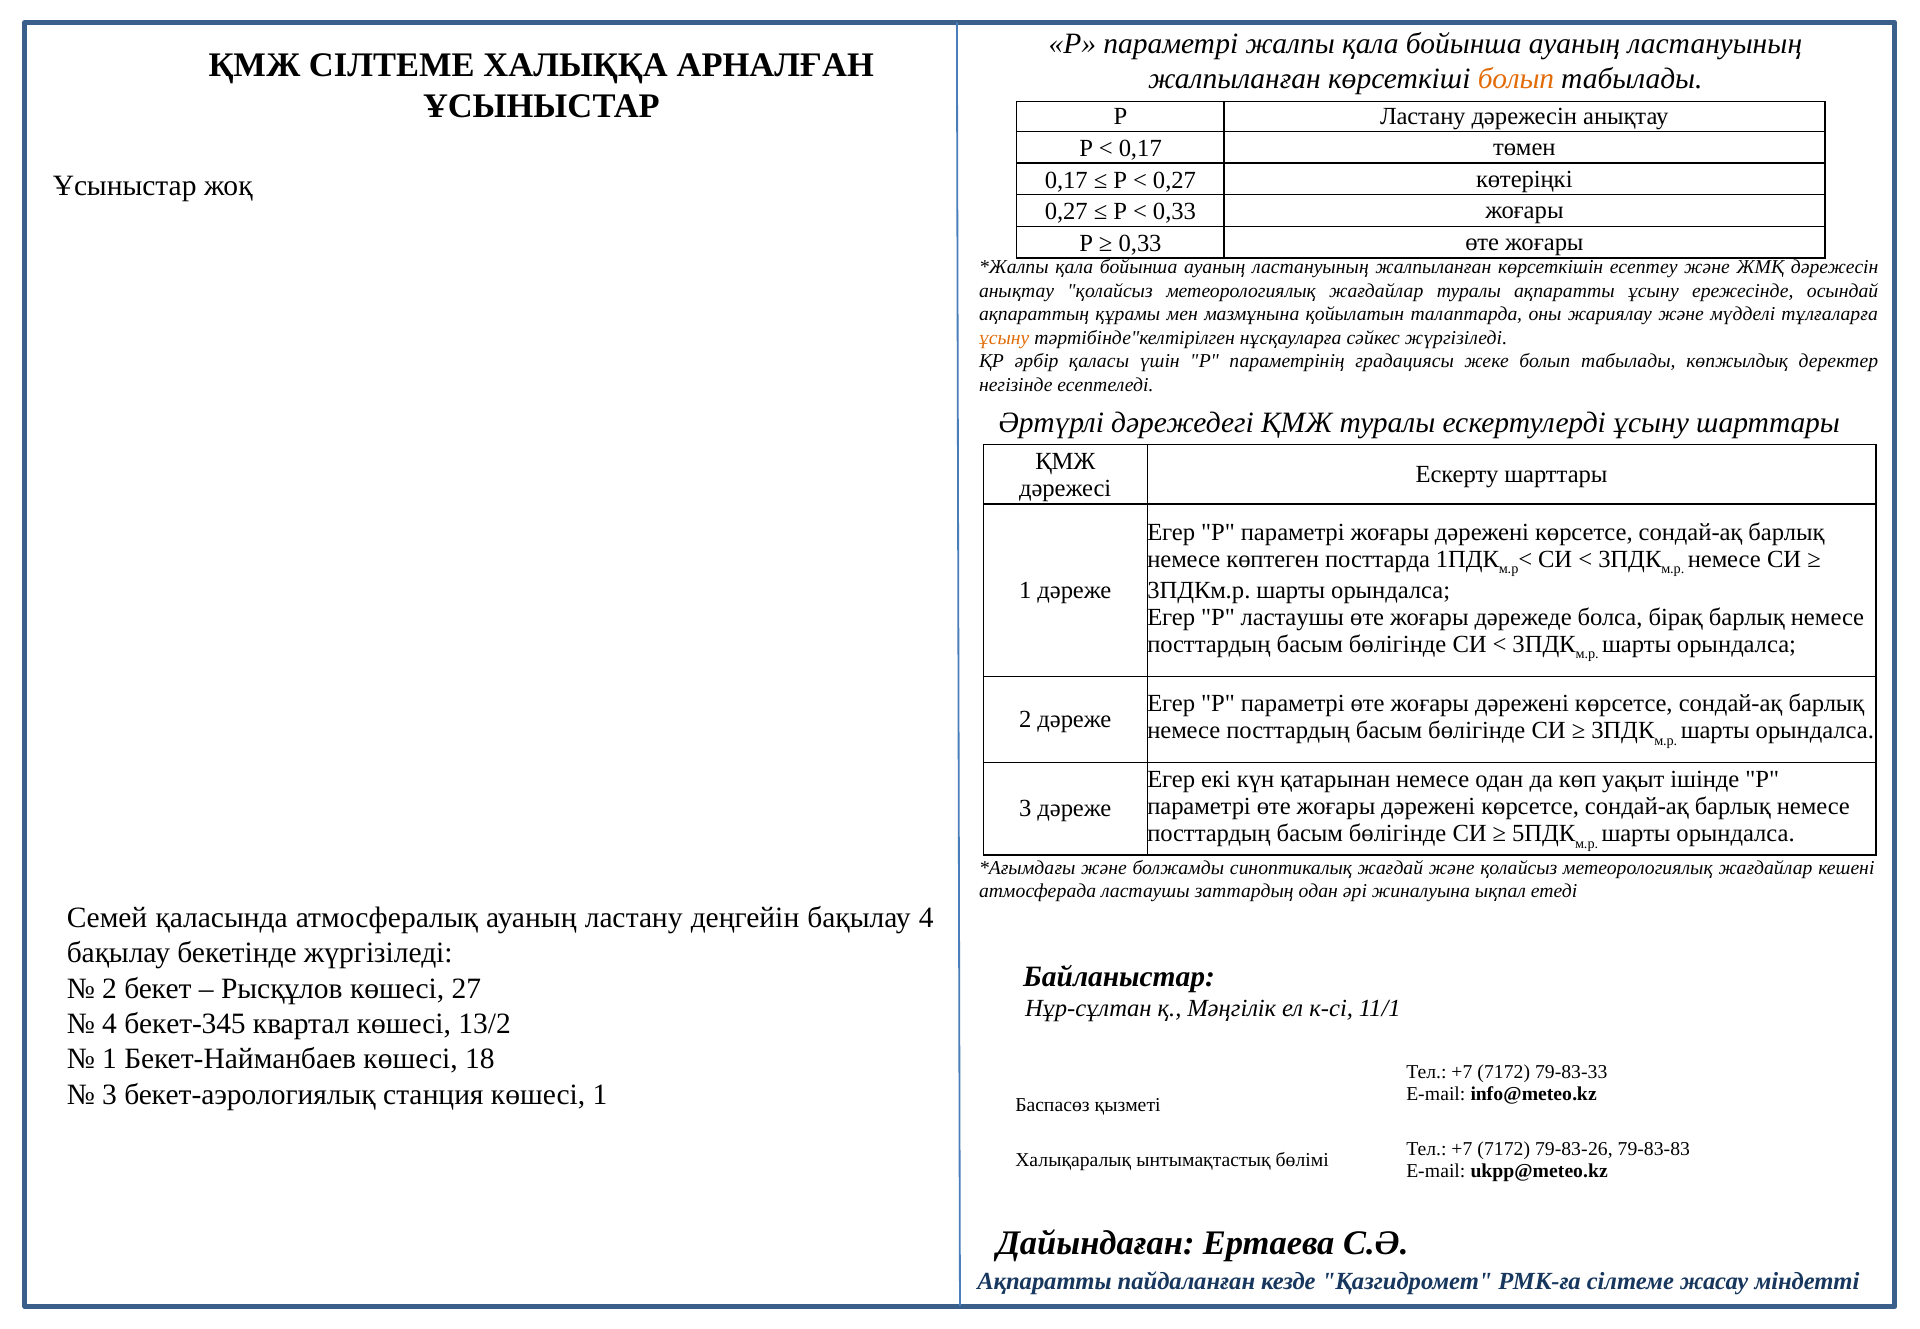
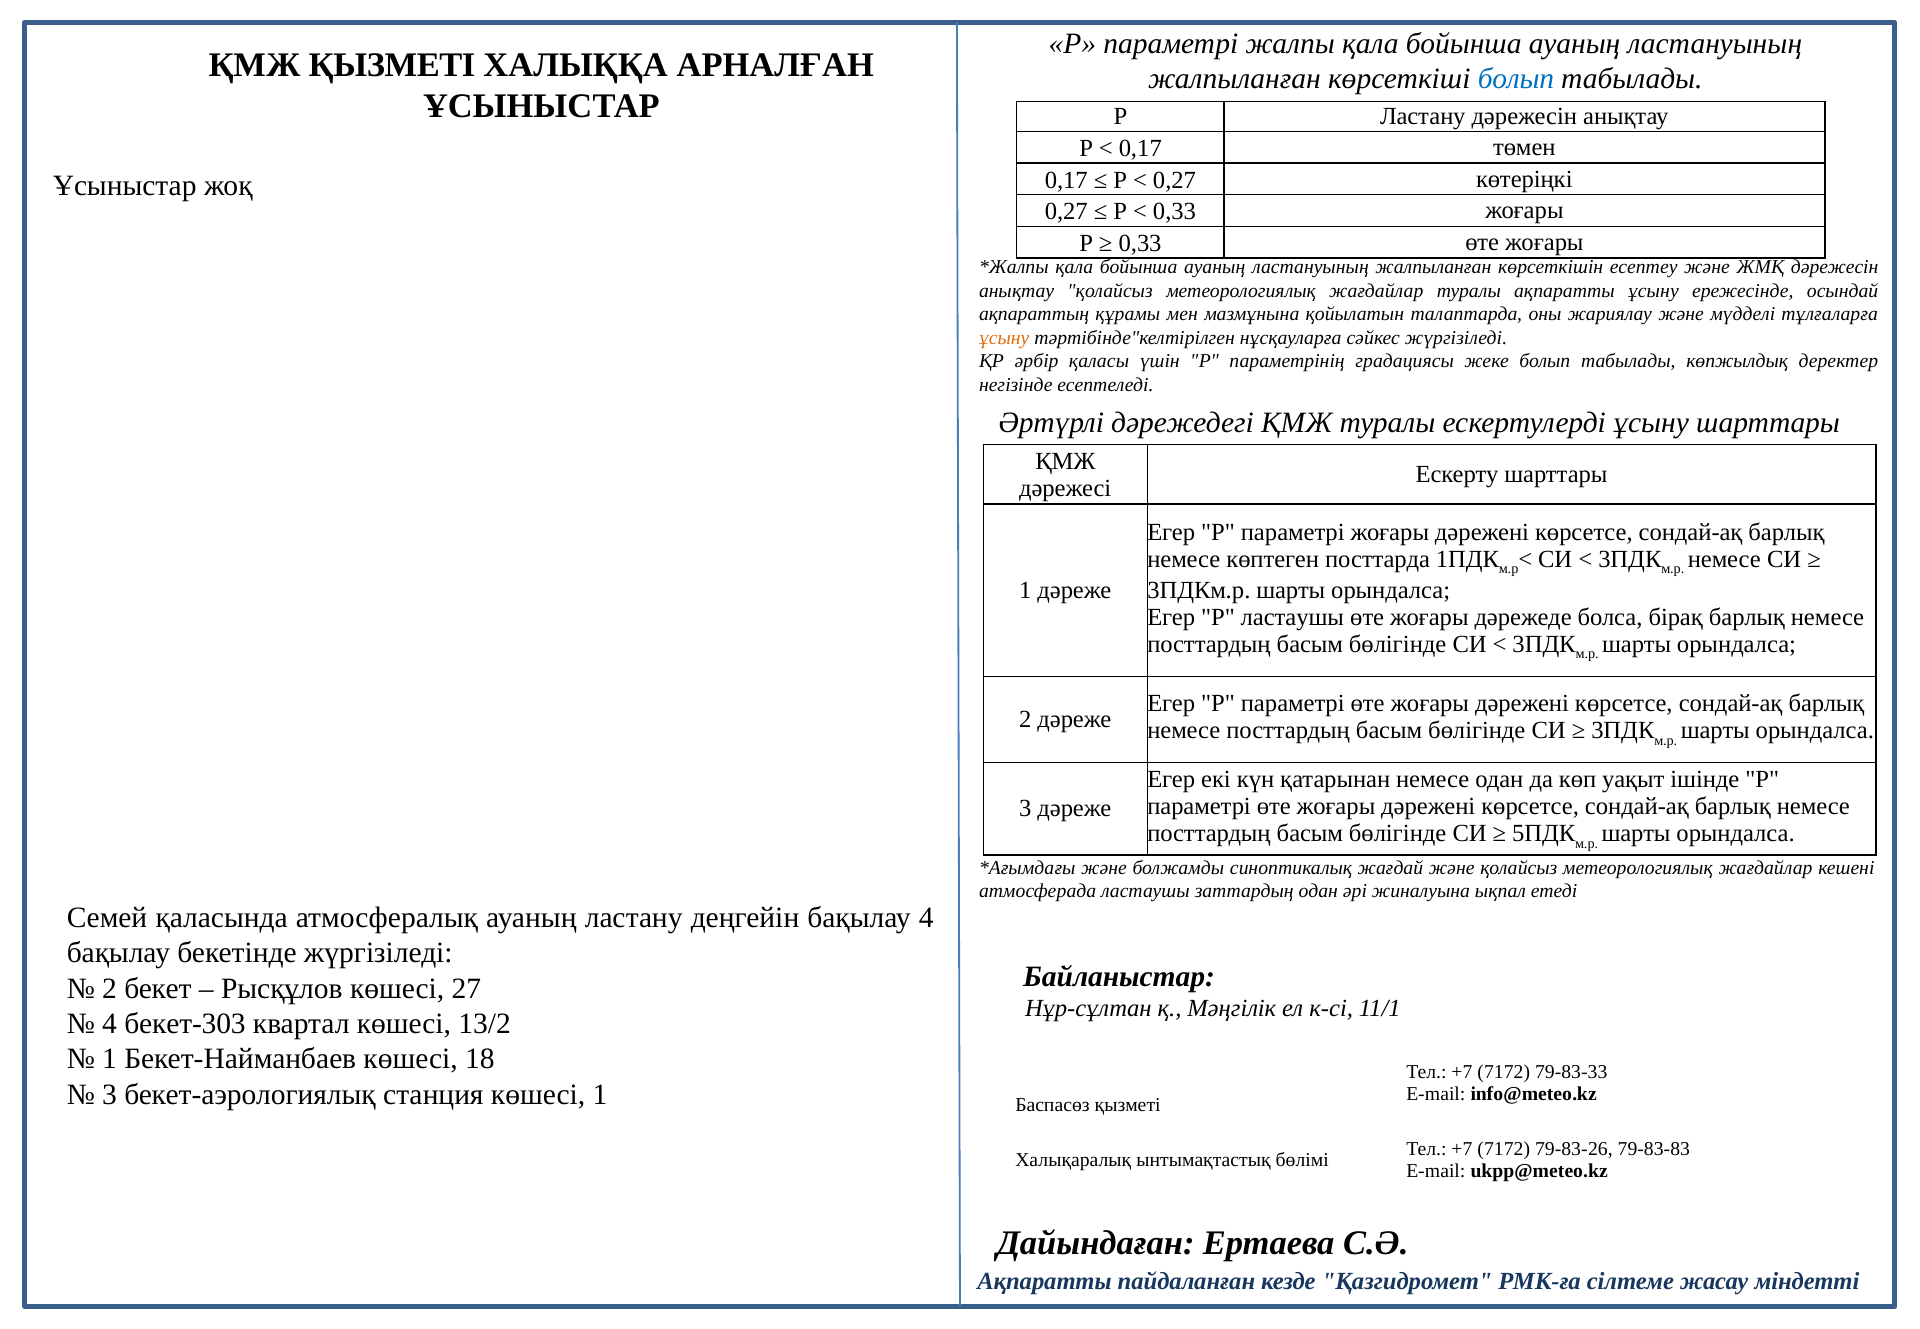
ҚМЖ СІЛТЕМЕ: СІЛТЕМЕ -> ҚЫЗМЕТІ (392, 65)
болып colour: orange -> blue (1516, 79)
бекет-345: бекет-345 -> бекет-303 (185, 1024)
